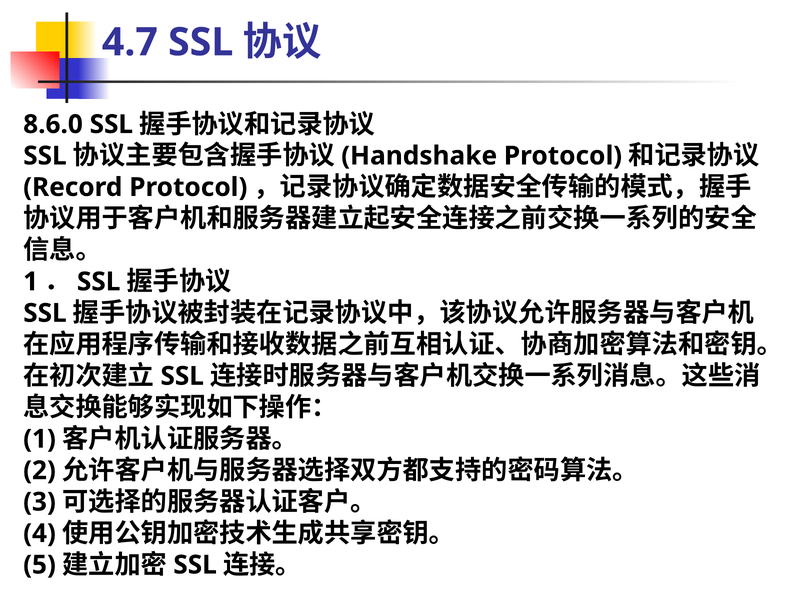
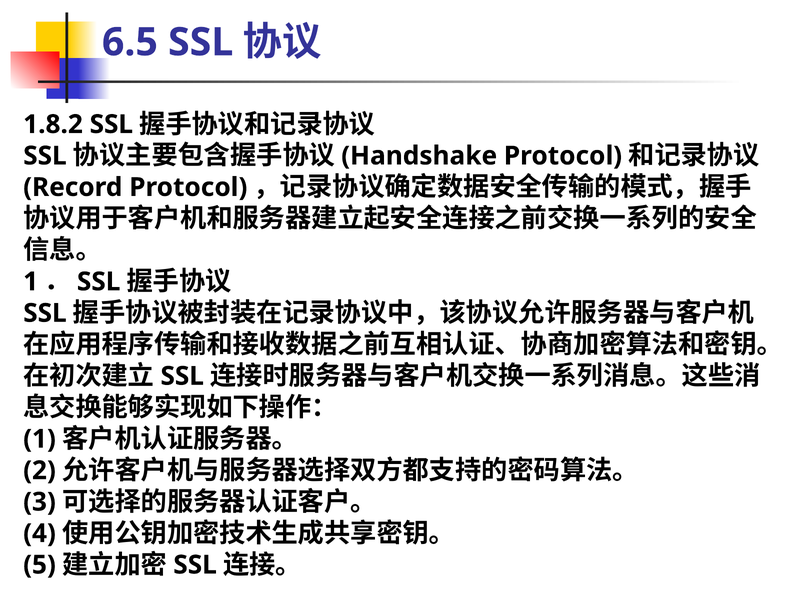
4.7: 4.7 -> 6.5 (130, 42)
8.6.0: 8.6.0 -> 1.8.2 (53, 124)
